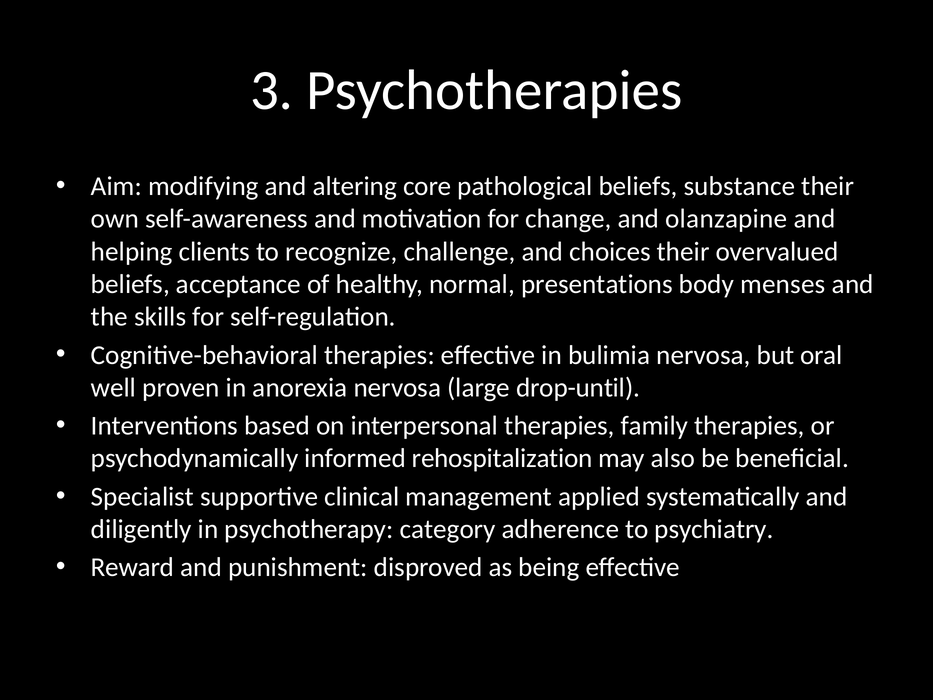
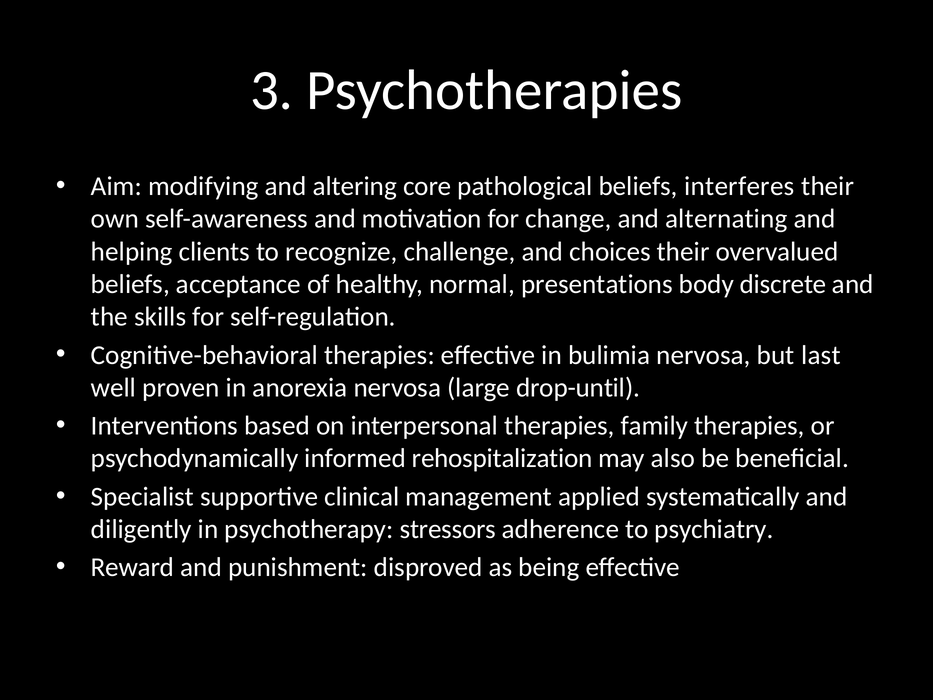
substance: substance -> interferes (739, 186)
olanzapine: olanzapine -> alternating (726, 219)
menses: menses -> discrete (783, 284)
oral: oral -> last (821, 355)
category: category -> stressors (448, 529)
